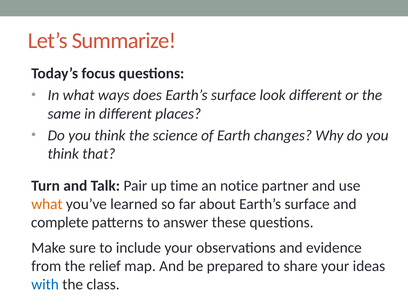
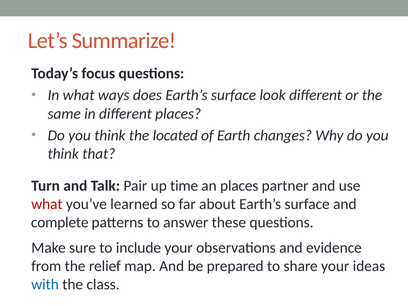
science: science -> located (175, 135)
an notice: notice -> places (239, 186)
what colour: orange -> red (47, 204)
